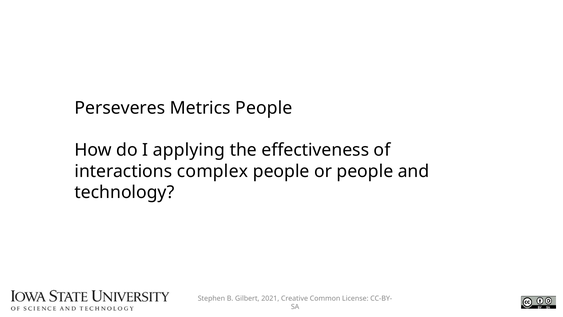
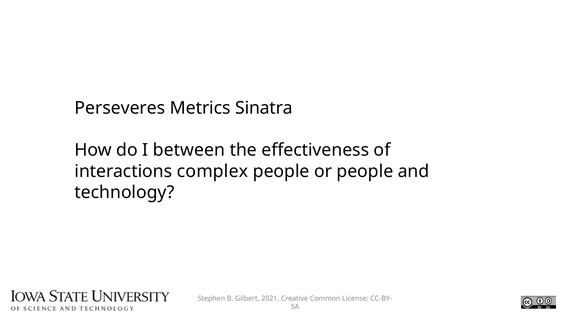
Metrics People: People -> Sinatra (264, 108)
applying: applying -> between (189, 150)
